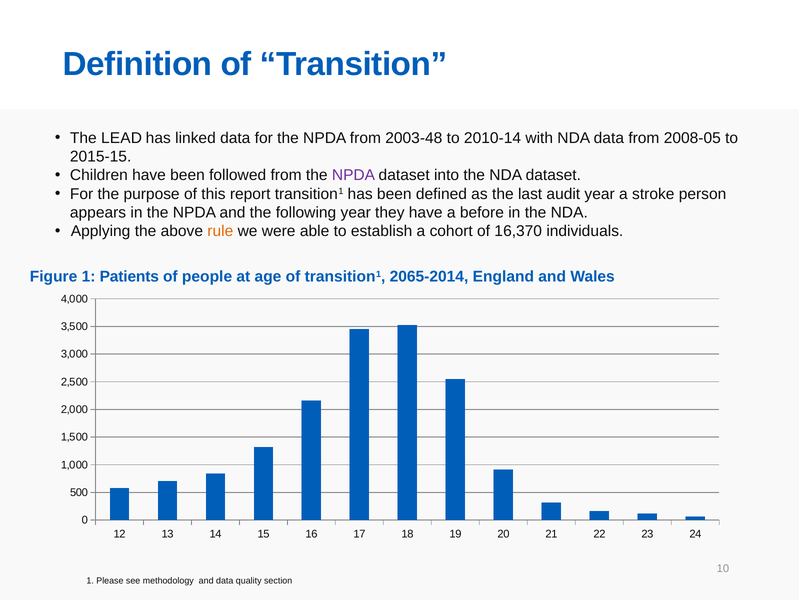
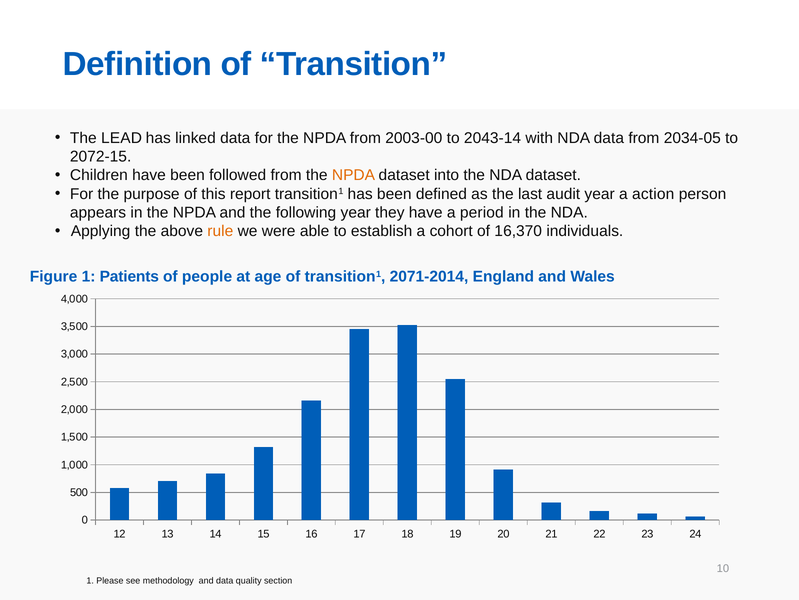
2003-48: 2003-48 -> 2003-00 (414, 138)
2010-14: 2010-14 -> 2043-14 (493, 138)
2008-05: 2008-05 -> 2034-05 (692, 138)
2015-15: 2015-15 -> 2072-15 (101, 156)
NPDA colour: purple -> orange (353, 175)
stroke: stroke -> action (653, 194)
before: before -> period (482, 212)
2065-2014: 2065-2014 -> 2071-2014 (429, 276)
